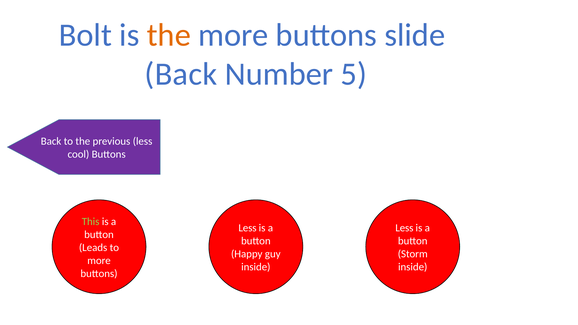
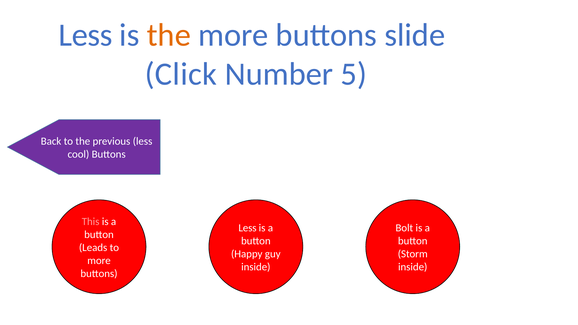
Bolt: Bolt -> Less (86, 35)
Back: Back -> Click (181, 74)
This colour: light green -> pink (91, 222)
Less: Less -> Bolt (404, 228)
